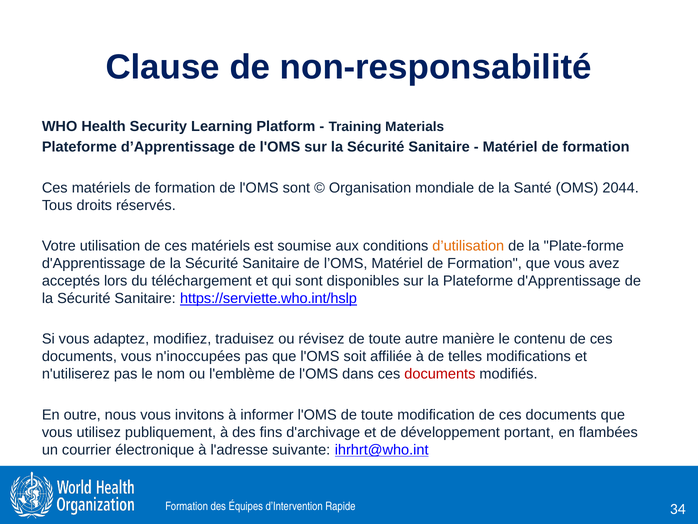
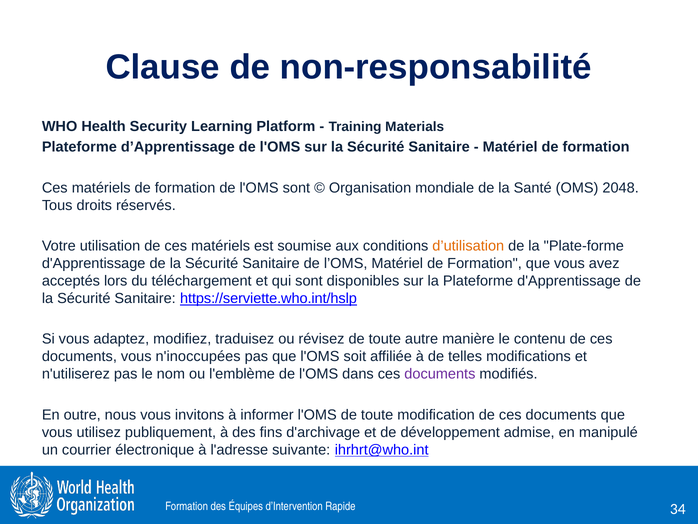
2044: 2044 -> 2048 (621, 188)
documents colour: red -> purple (440, 374)
portant: portant -> admise (529, 432)
flambées: flambées -> manipulé (608, 432)
